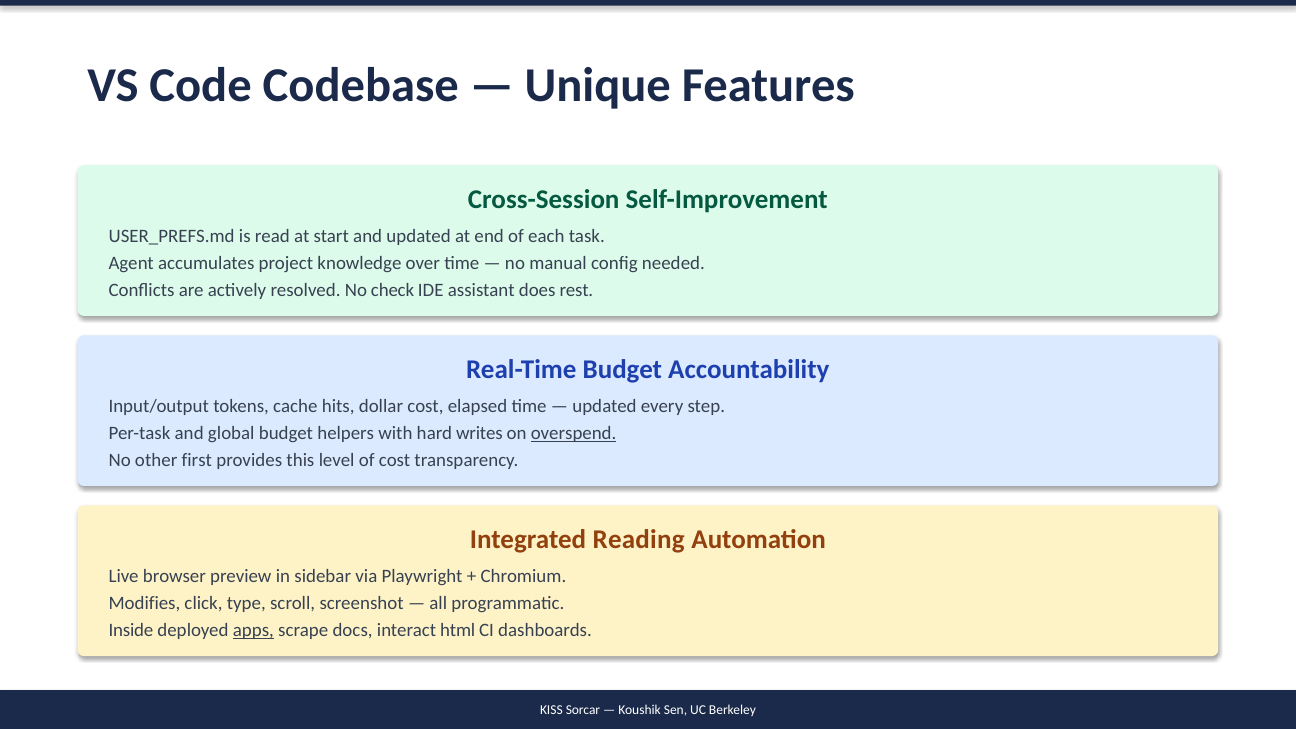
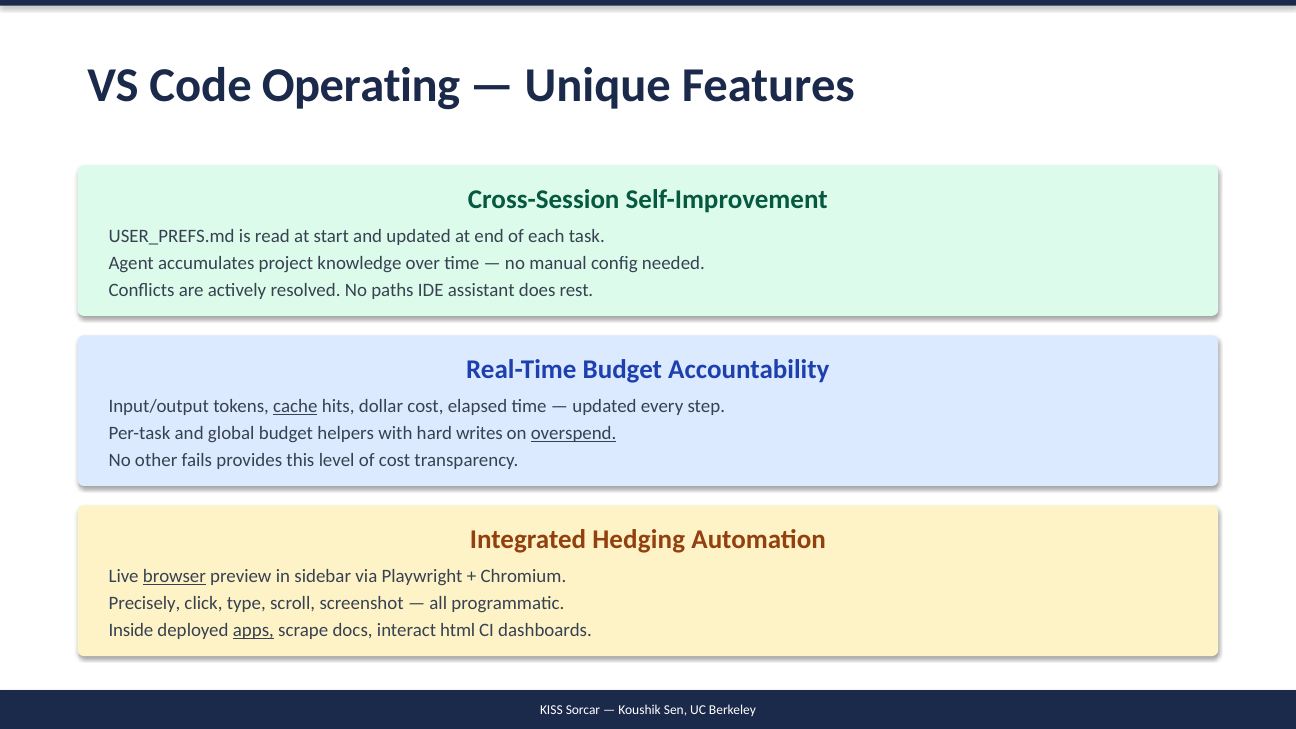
Codebase: Codebase -> Operating (361, 86)
check: check -> paths (392, 290)
cache underline: none -> present (295, 406)
first: first -> fails (197, 460)
Reading: Reading -> Hedging (639, 539)
browser underline: none -> present (174, 576)
Modifies: Modifies -> Precisely (144, 603)
